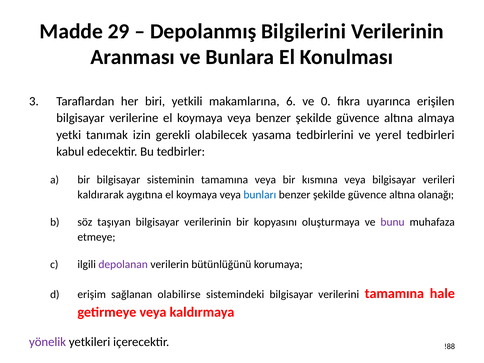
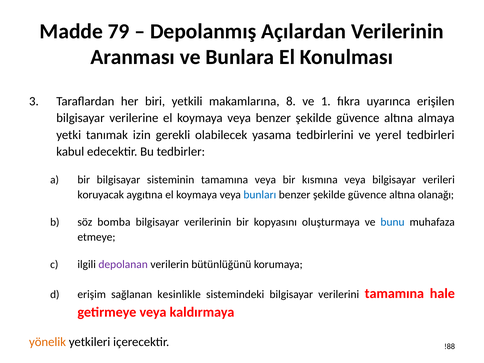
29: 29 -> 79 (119, 31)
Bilgilerini: Bilgilerini -> Açılardan (304, 31)
6: 6 -> 8 (291, 101)
0: 0 -> 1 (326, 101)
kaldırarak: kaldırarak -> koruyacak (101, 195)
taşıyan: taşıyan -> bomba (114, 222)
bunu colour: purple -> blue (393, 222)
olabilirse: olabilirse -> kesinlikle (179, 294)
yönelik colour: purple -> orange (48, 342)
